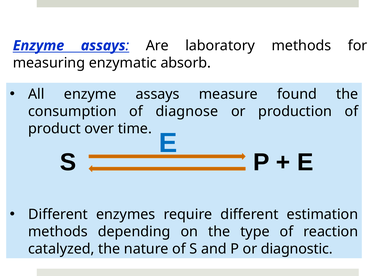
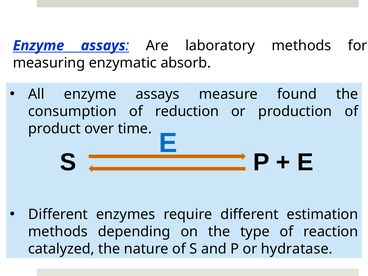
diagnose: diagnose -> reduction (187, 111)
diagnostic: diagnostic -> hydratase (297, 249)
